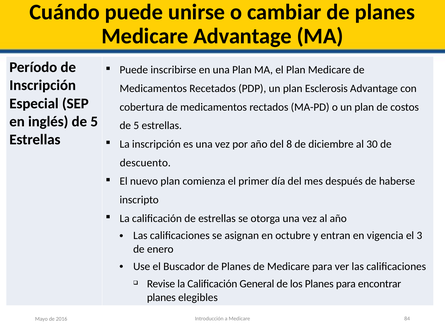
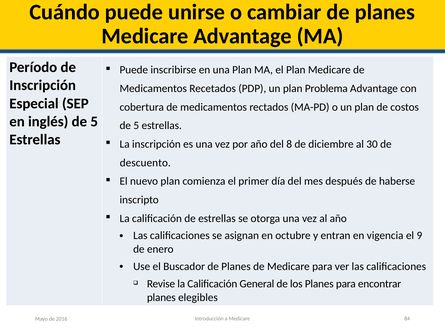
Esclerosis: Esclerosis -> Problema (326, 88)
3: 3 -> 9 (419, 235)
